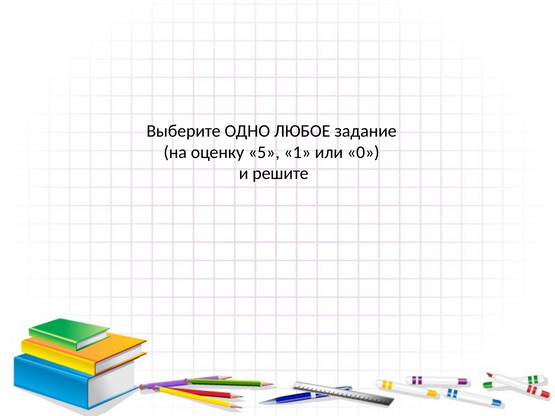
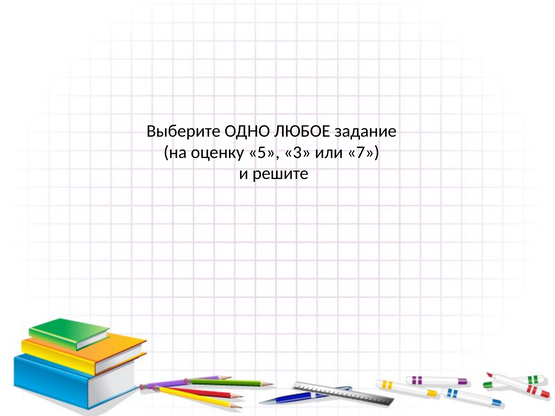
1: 1 -> 3 (297, 152)
0: 0 -> 7 (363, 152)
